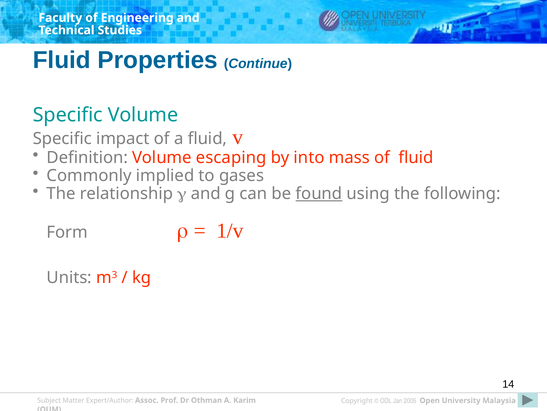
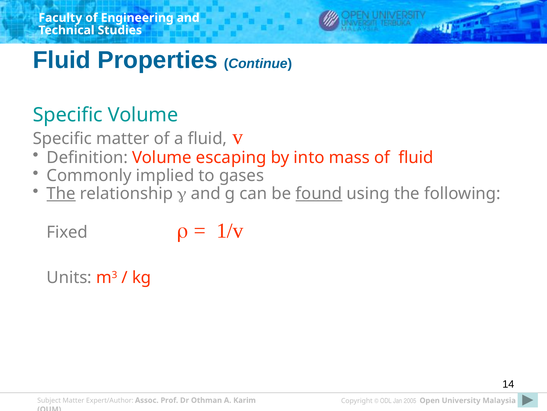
Specific impact: impact -> matter (123, 138)
The underline: none -> present (61, 193)
Form: Form -> Fixed (67, 232)
